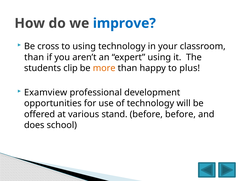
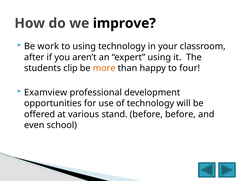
improve colour: blue -> black (124, 23)
cross: cross -> work (48, 46)
than: than -> after (34, 57)
plus: plus -> four (190, 68)
does: does -> even (34, 125)
